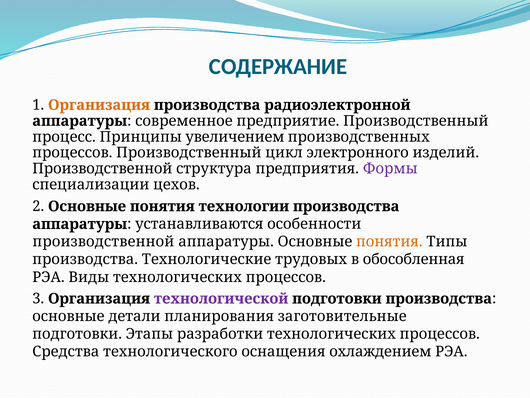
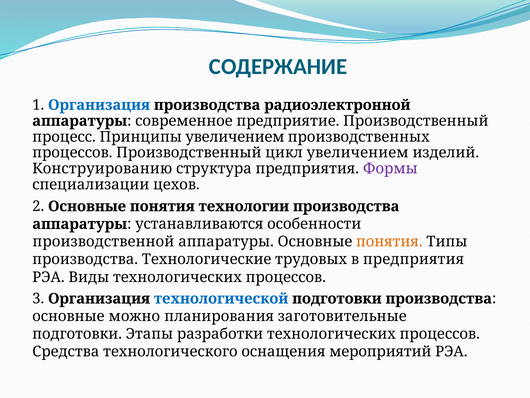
Организация colour: orange -> blue (99, 105)
цикл электронного: электронного -> увеличением (358, 153)
Производственной: Производственной -> Конструированию (102, 168)
в обособленная: обособленная -> предприятия (414, 259)
технологической colour: purple -> blue (221, 298)
детали: детали -> можно (134, 316)
охлаждением: охлаждением -> мероприятий (380, 351)
